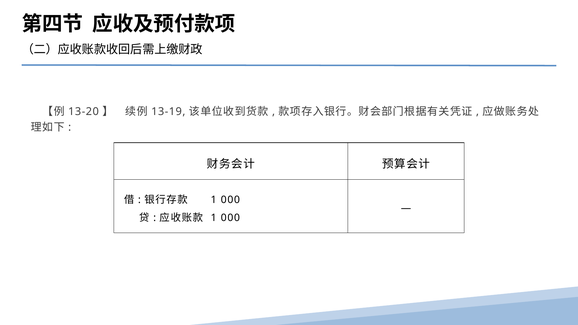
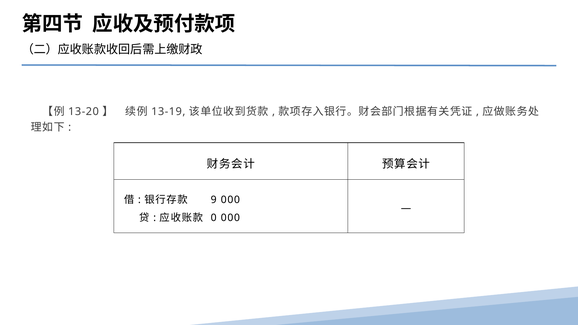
1: 1 -> 9 (214, 200)
1: 1 -> 0 (214, 218)
